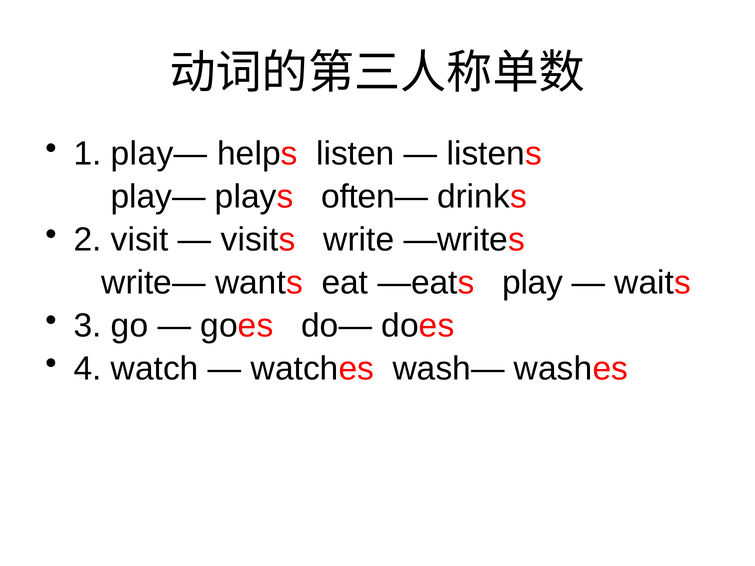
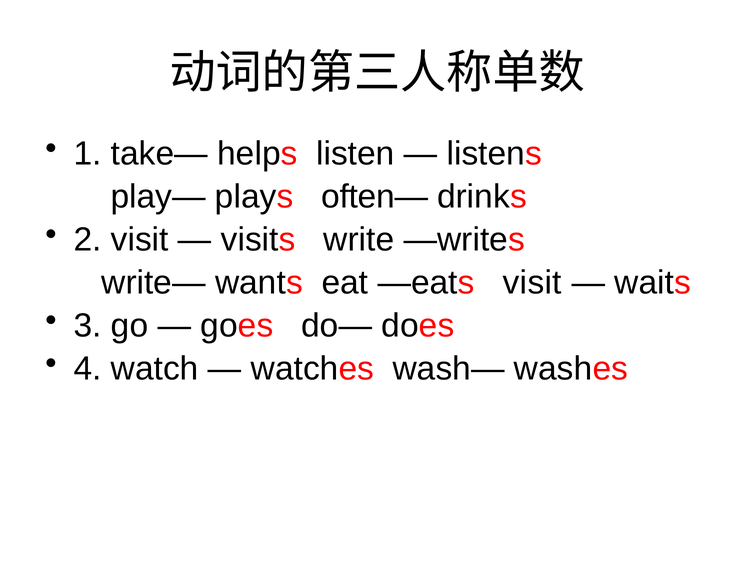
1 play—: play— -> take— (159, 154)
—eats play: play -> visit (532, 283)
